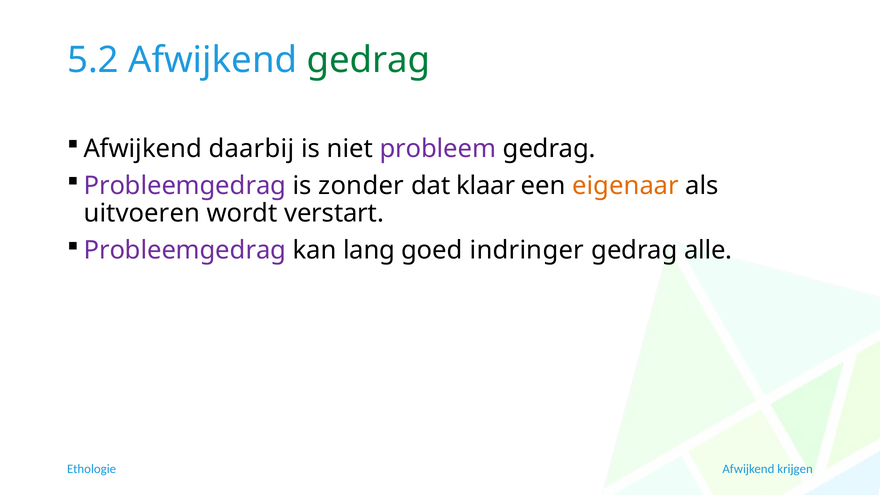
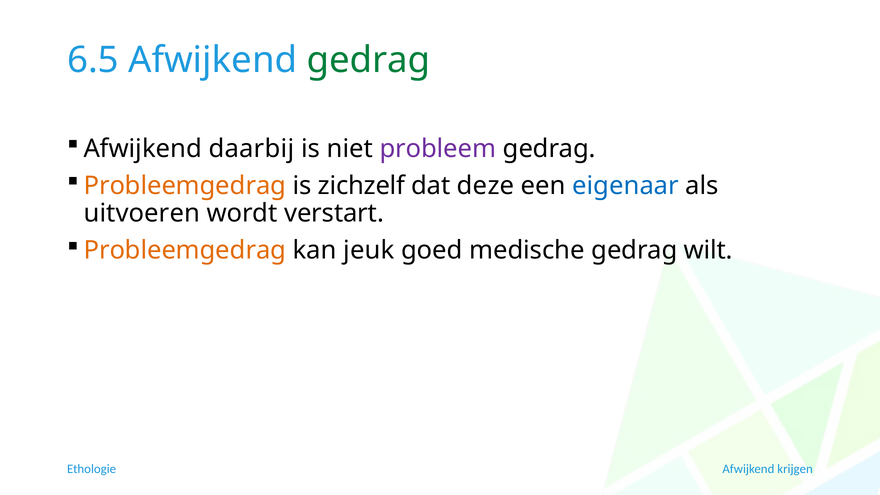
5.2: 5.2 -> 6.5 (93, 60)
Probleemgedrag colour: purple -> orange (185, 186)
zonder: zonder -> zichzelf (361, 186)
klaar: klaar -> deze (486, 186)
eigenaar colour: orange -> blue (626, 186)
Probleemgedrag colour: purple -> orange (185, 250)
lang: lang -> jeuk (369, 250)
indringer: indringer -> medische (527, 250)
alle: alle -> wilt (708, 250)
